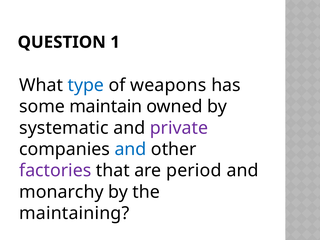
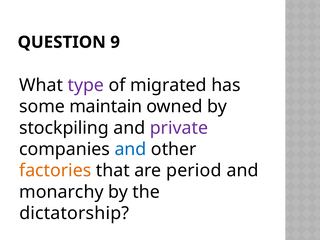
1: 1 -> 9 (115, 42)
type colour: blue -> purple (86, 85)
weapons: weapons -> migrated (168, 85)
systematic: systematic -> stockpiling (64, 128)
factories colour: purple -> orange (55, 171)
maintaining: maintaining -> dictatorship (74, 213)
